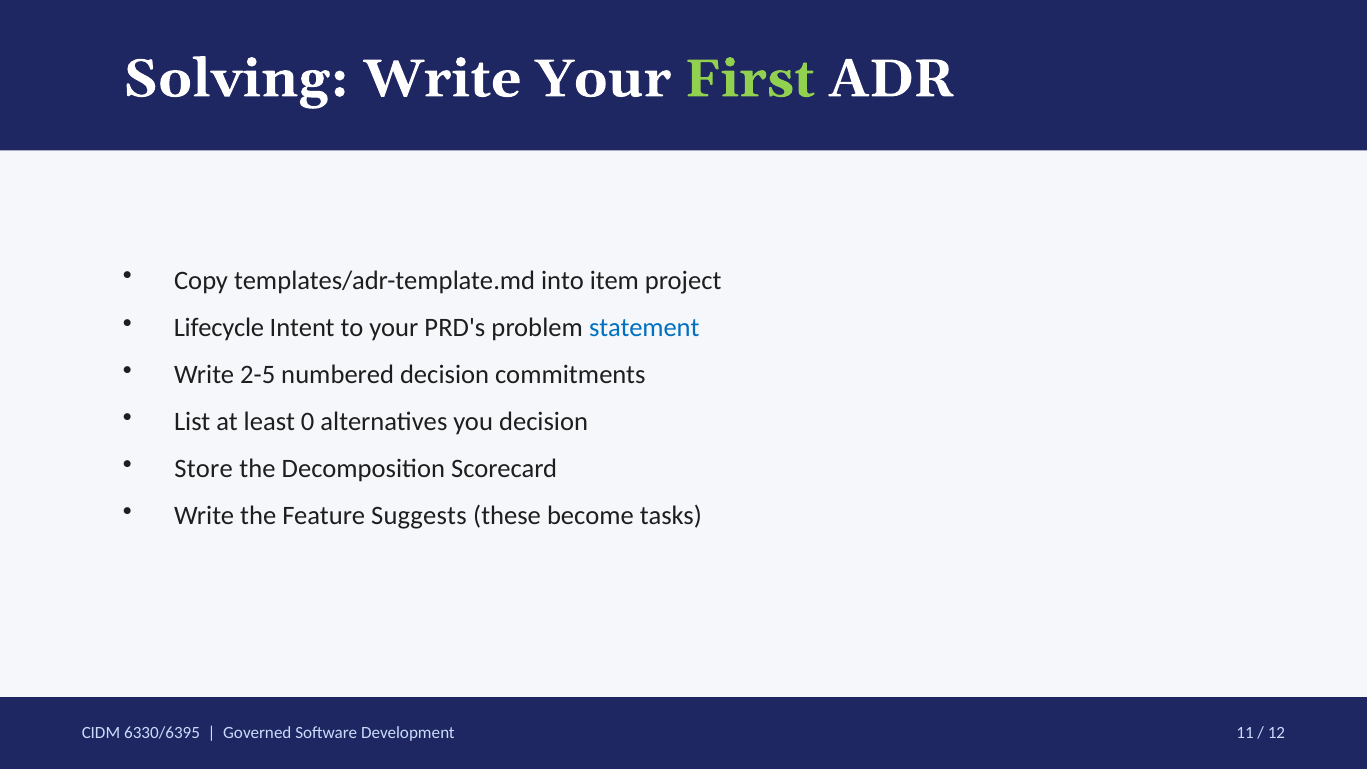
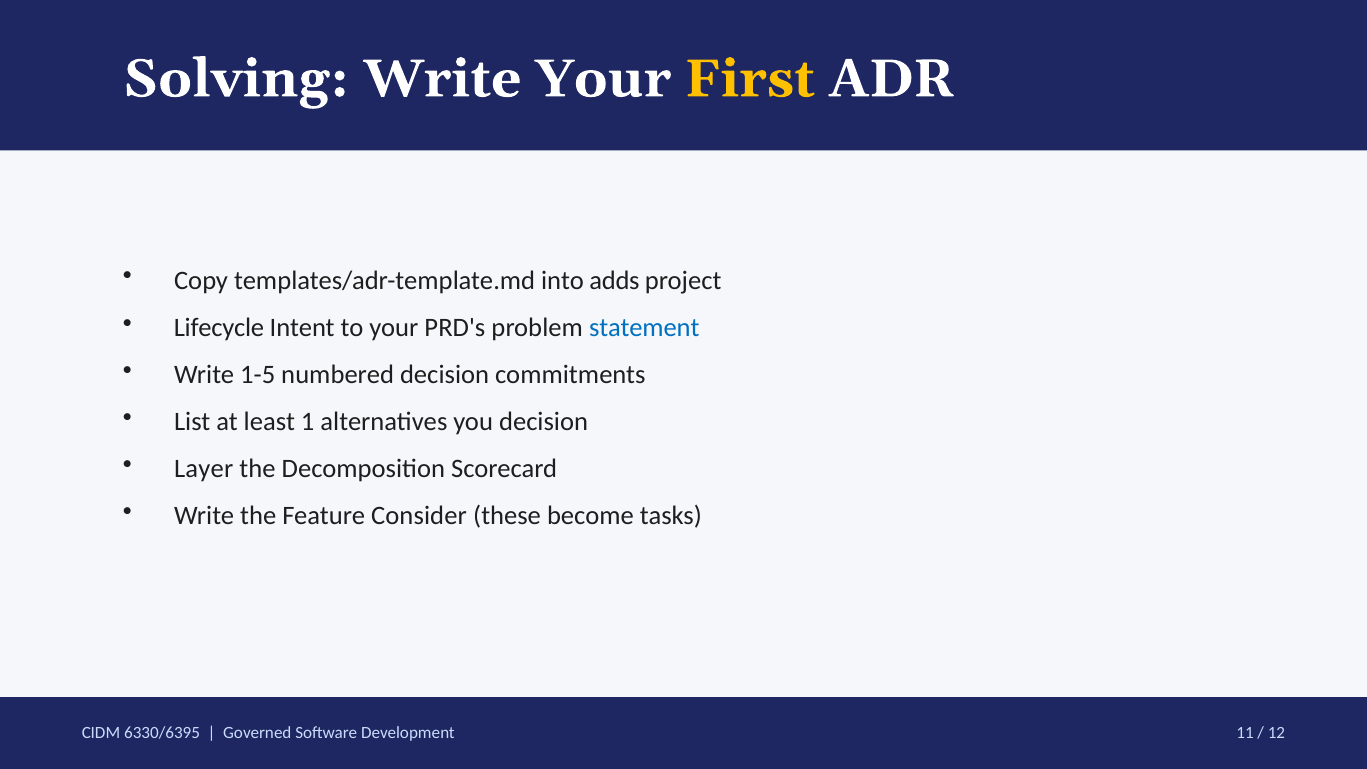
First colour: light green -> yellow (750, 79)
item: item -> adds (614, 281)
2-5: 2-5 -> 1-5 (258, 375)
0: 0 -> 1 (308, 422)
Store: Store -> Layer (204, 469)
Suggests: Suggests -> Consider (419, 516)
